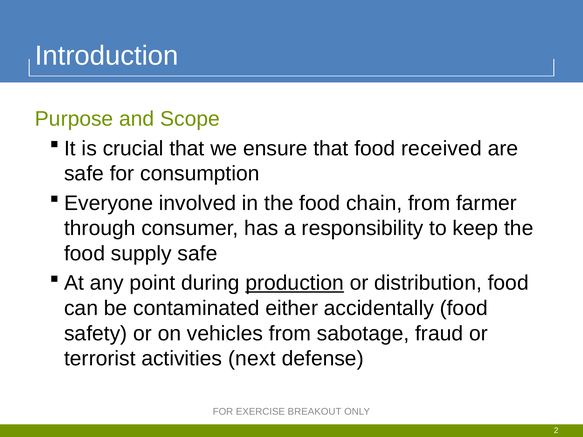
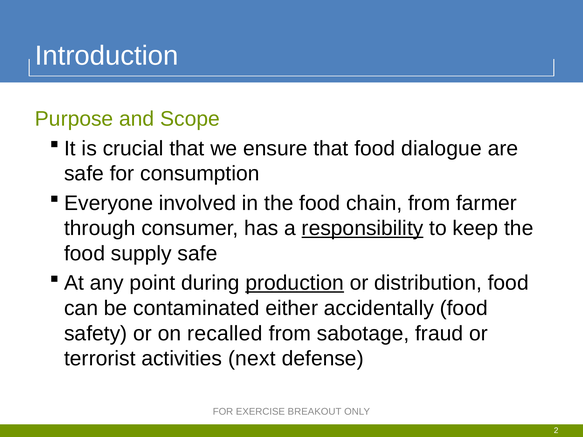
received: received -> dialogue (441, 148)
responsibility underline: none -> present (363, 228)
vehicles: vehicles -> recalled (225, 334)
